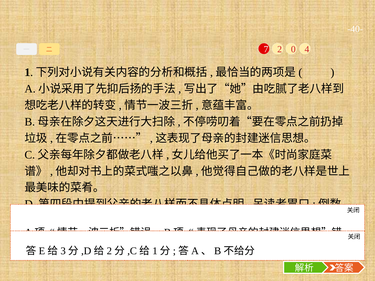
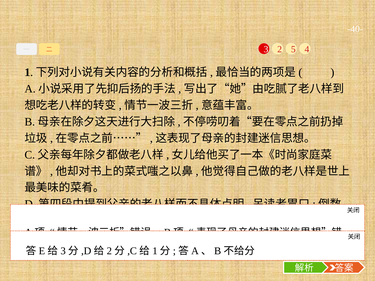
7: 7 -> 3 (266, 49)
0: 0 -> 5 (293, 49)
